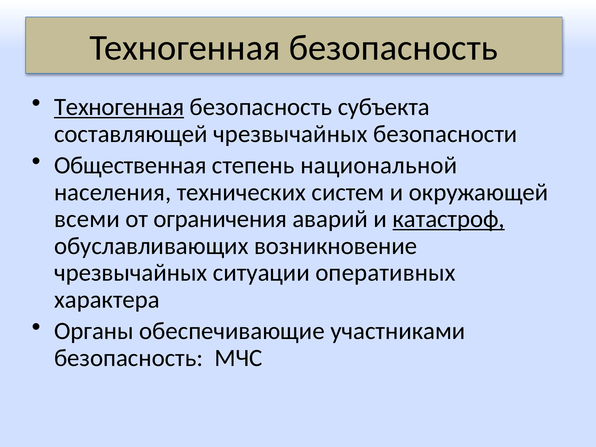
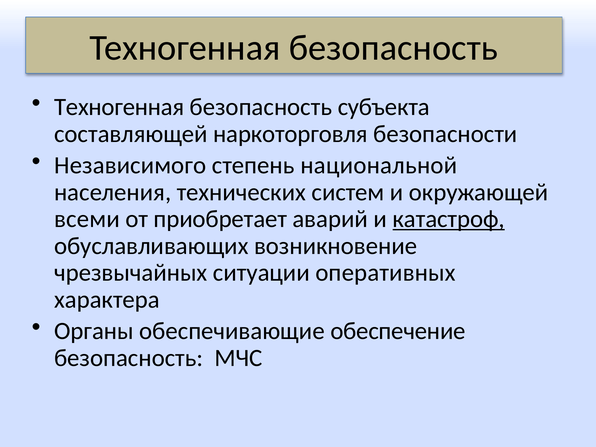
Техногенная underline: present -> none (119, 107)
составляющей чрезвычайных: чрезвычайных -> наркоторговля (290, 134)
Общественная: Общественная -> Независимого (130, 165)
ограничения: ограничения -> приобретает (220, 219)
участниками: участниками -> обеспечение (398, 331)
